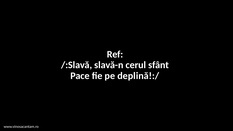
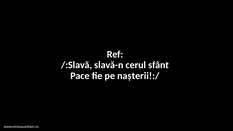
deplină!:/: deplină!:/ -> nașterii!:/ (138, 76)
